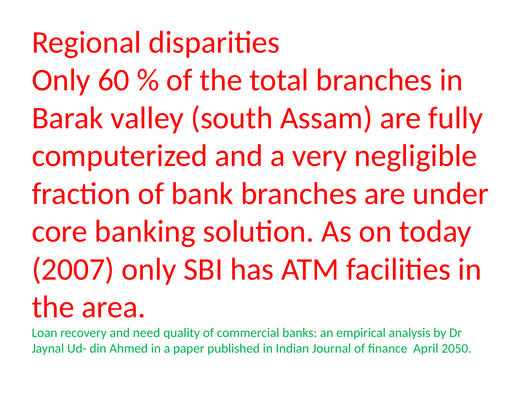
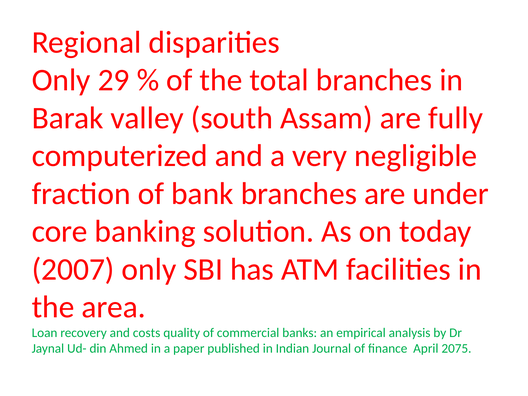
60: 60 -> 29 (114, 80)
need: need -> costs (147, 333)
2050: 2050 -> 2075 (456, 348)
